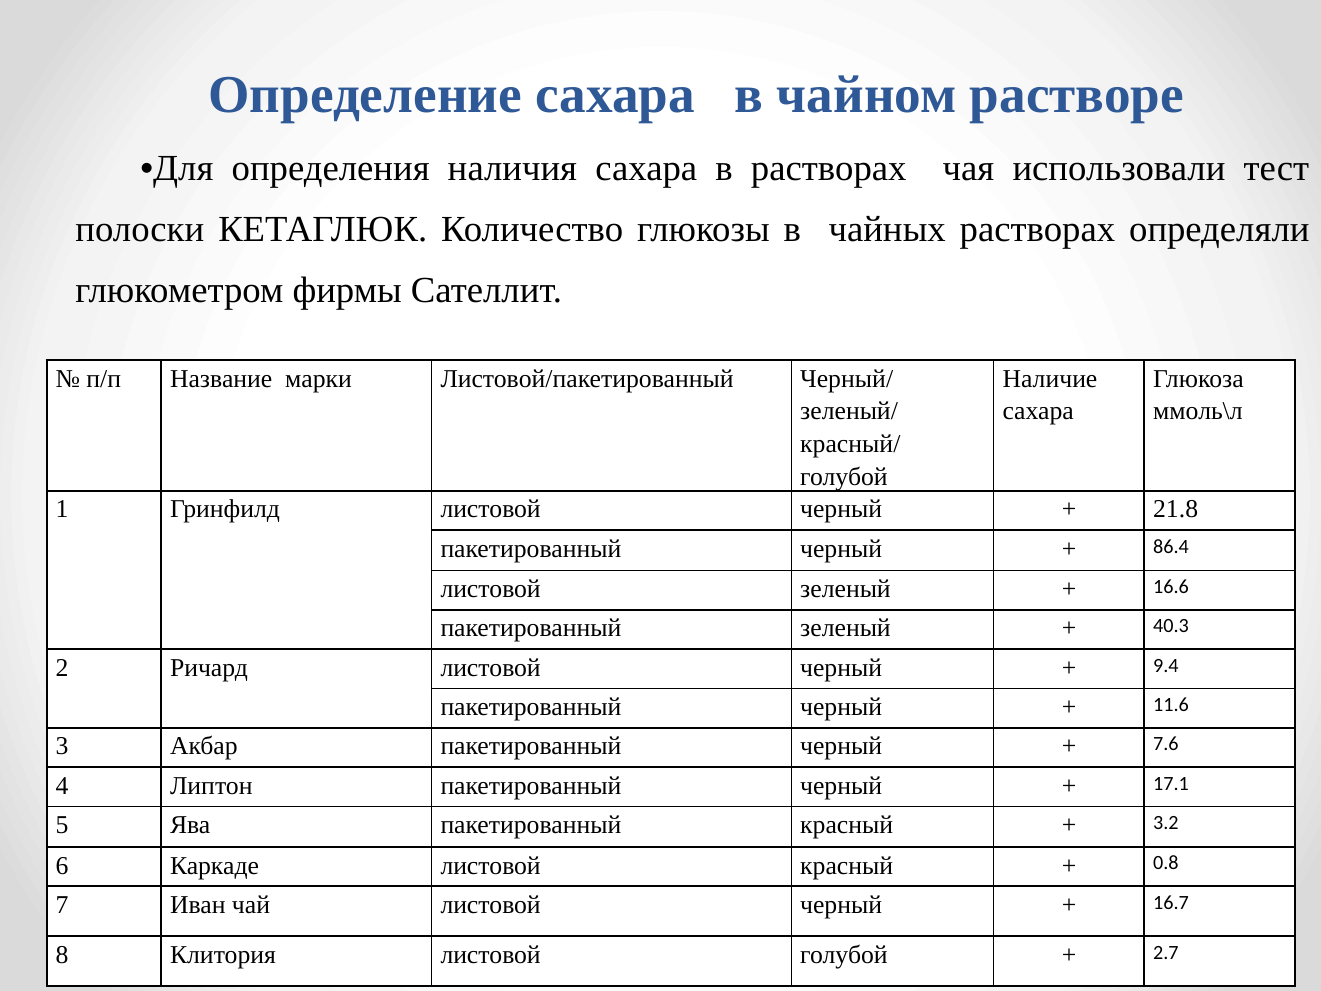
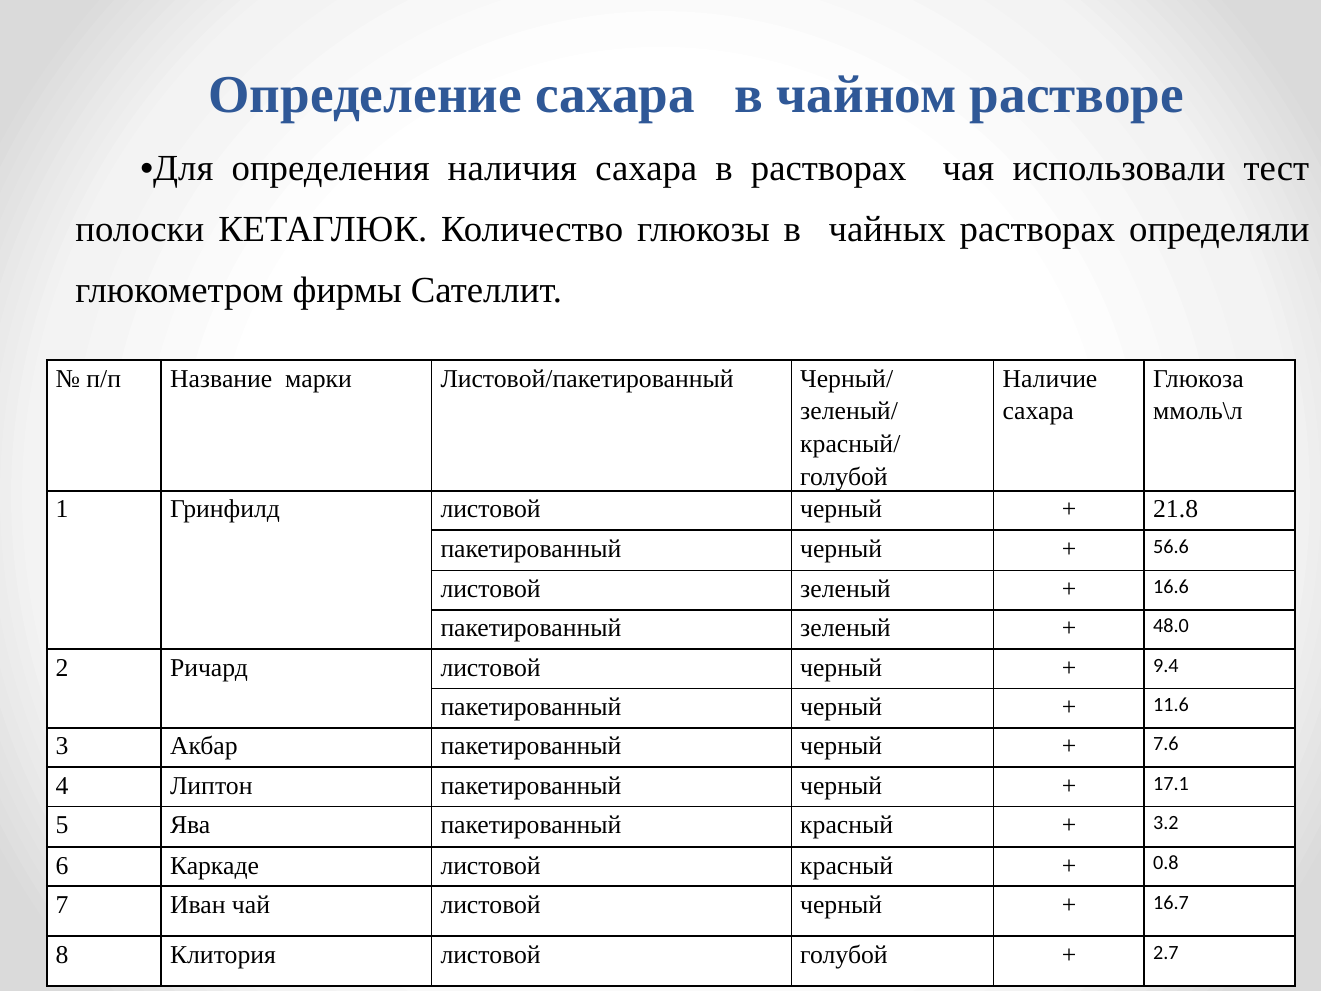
86.4: 86.4 -> 56.6 (1171, 546)
40.3: 40.3 -> 48.0 (1171, 626)
